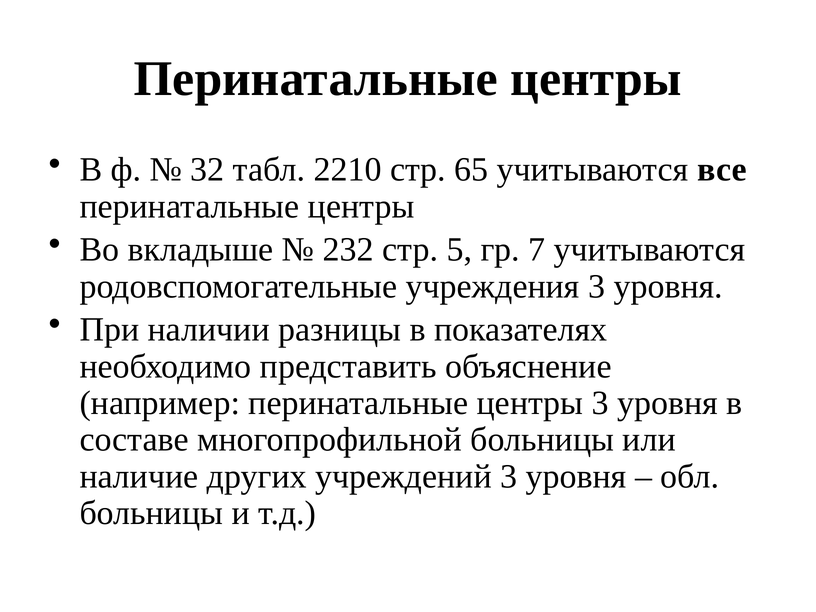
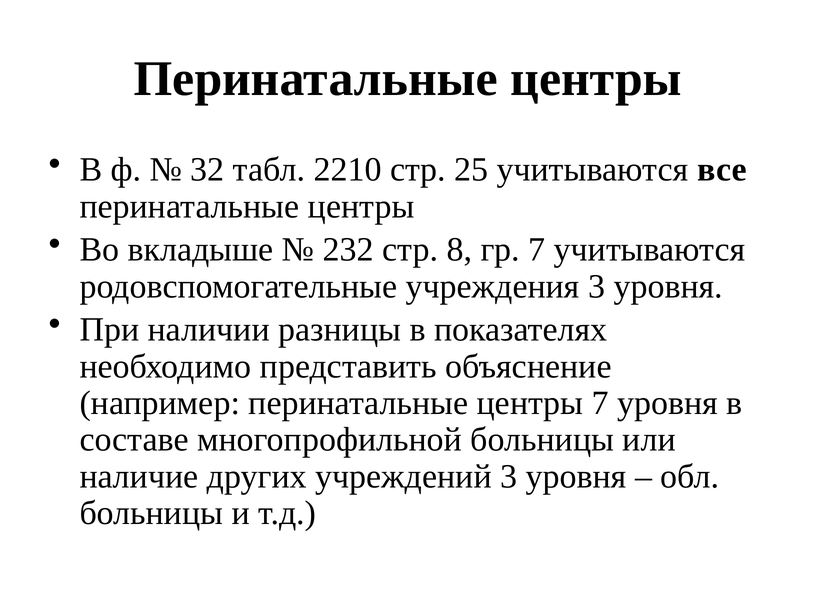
65: 65 -> 25 (471, 170)
5: 5 -> 8 (459, 250)
центры 3: 3 -> 7 (600, 403)
